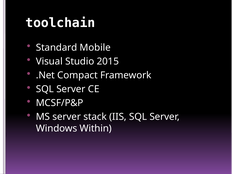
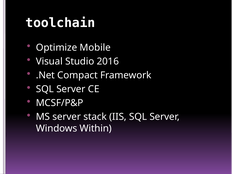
Standard: Standard -> Optimize (57, 47)
2015: 2015 -> 2016 (108, 61)
